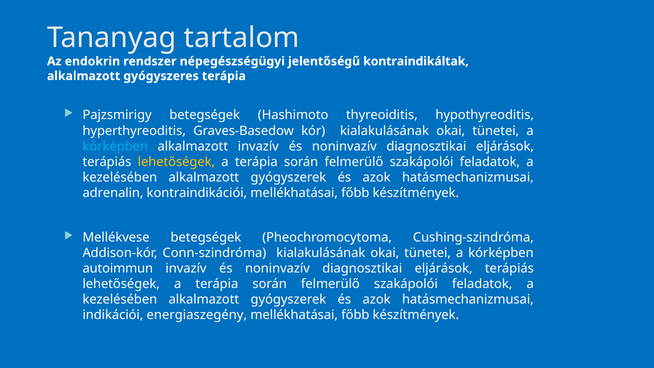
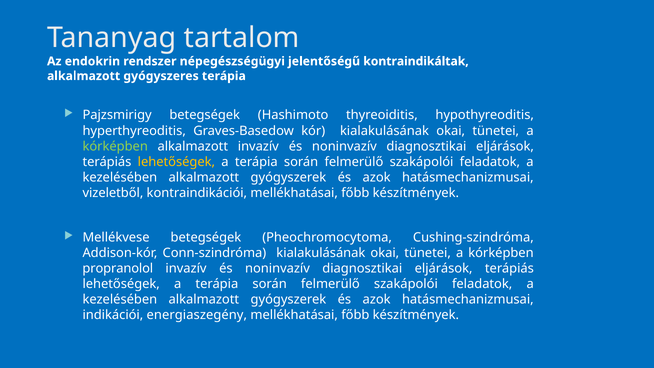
kórképben colour: light blue -> light green (115, 146)
adrenalin: adrenalin -> vizeletből (113, 193)
autoimmun: autoimmun -> propranolol (118, 269)
